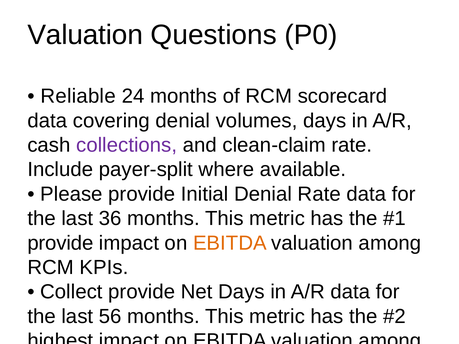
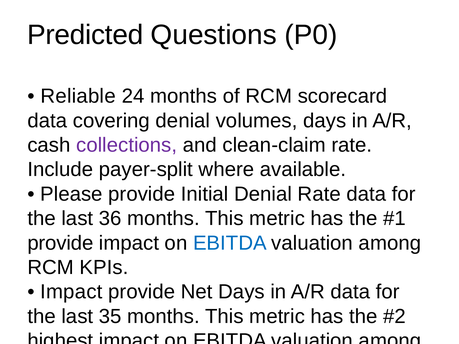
Valuation: Valuation -> Predicted (85, 35)
EBITDA colour: orange -> blue (230, 243)
Collect: Collect -> Impact (71, 292)
56: 56 -> 35 (110, 317)
